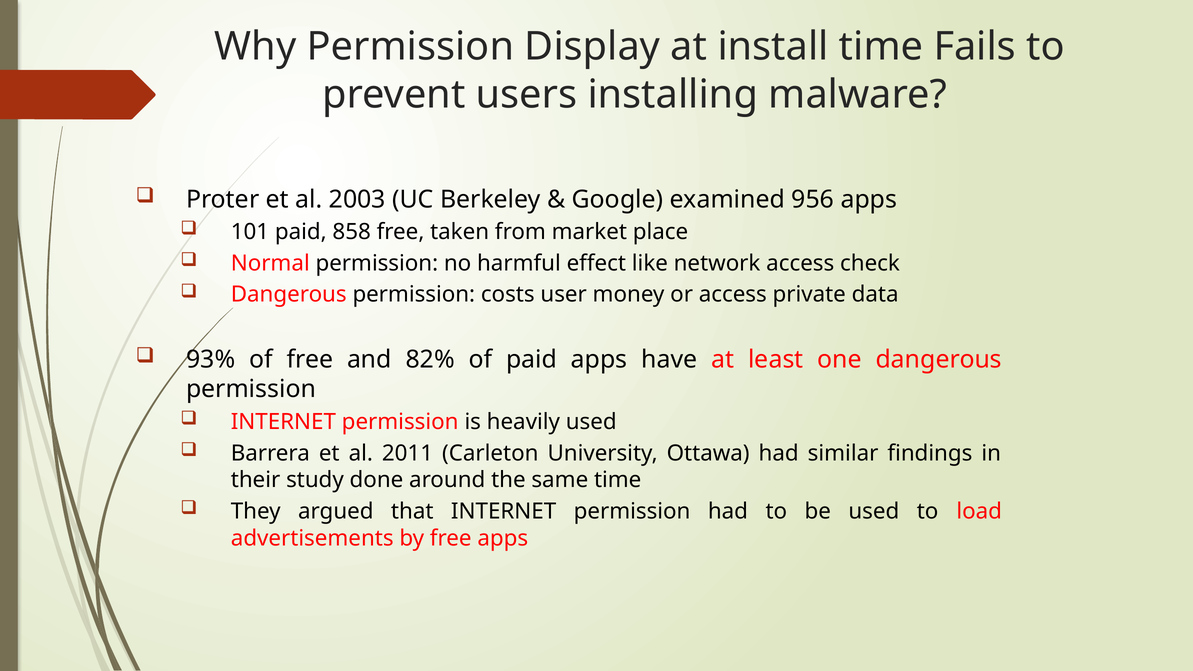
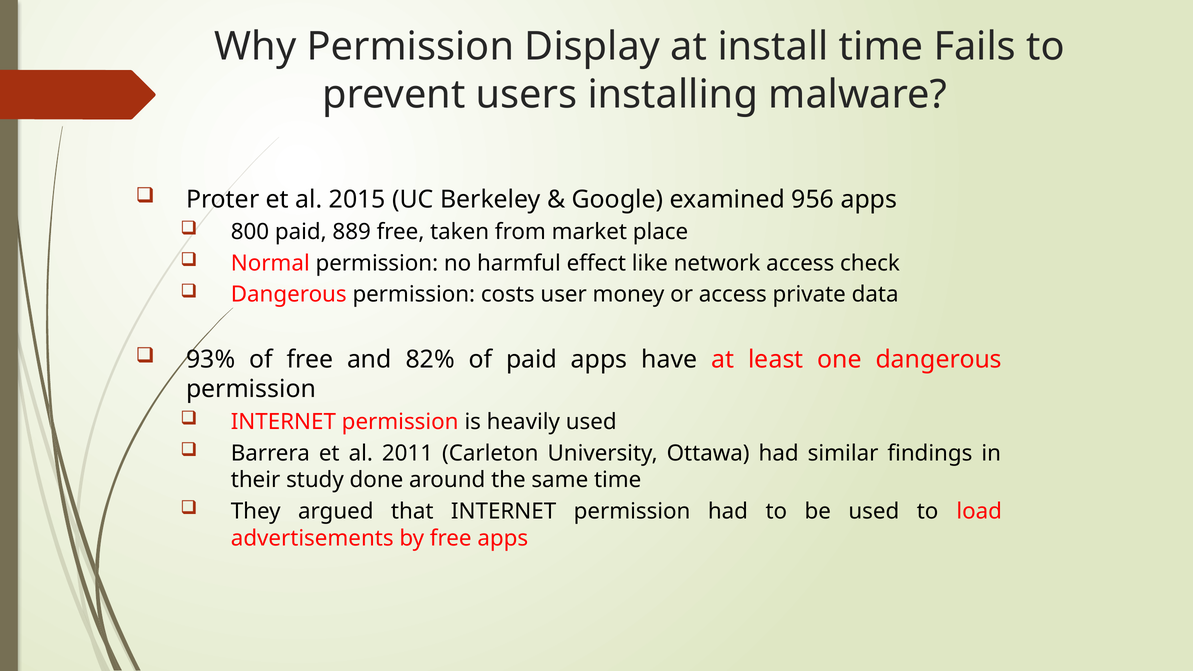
2003: 2003 -> 2015 (357, 199)
101: 101 -> 800 (250, 232)
858: 858 -> 889 (352, 232)
